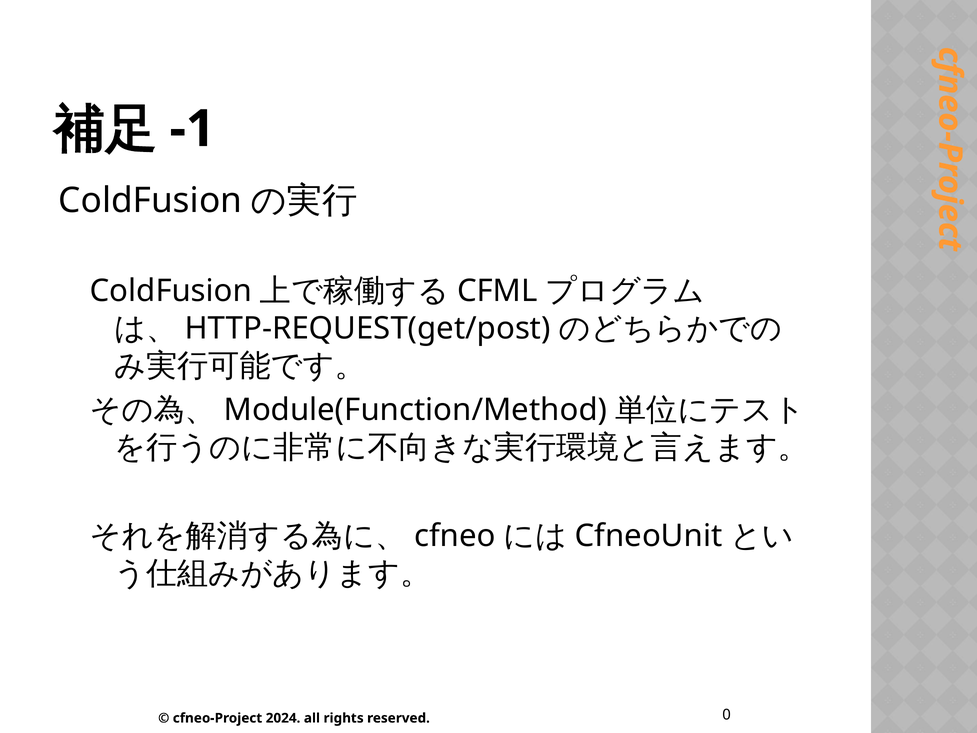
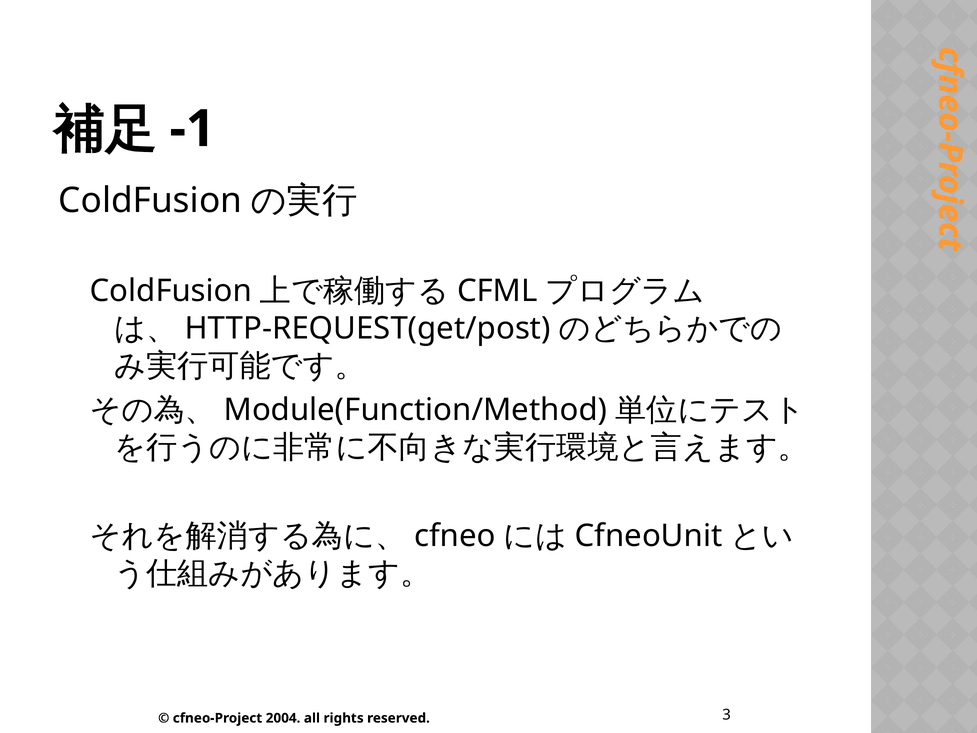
2024: 2024 -> 2004 (283, 718)
0: 0 -> 3 (727, 715)
